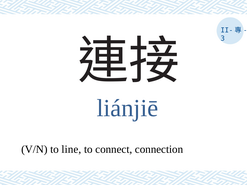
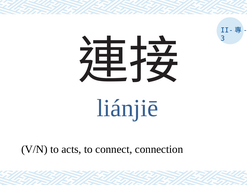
line: line -> acts (71, 149)
